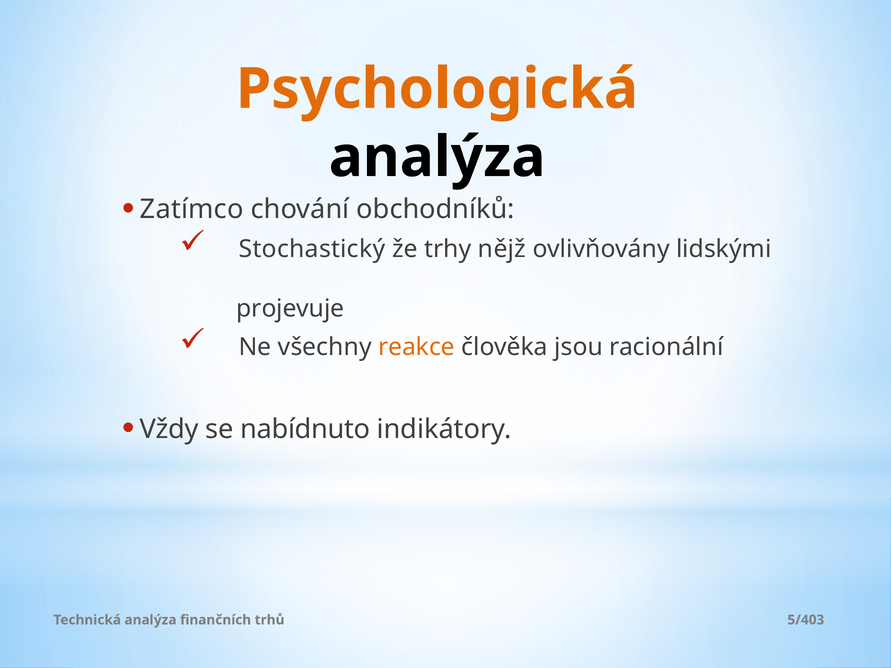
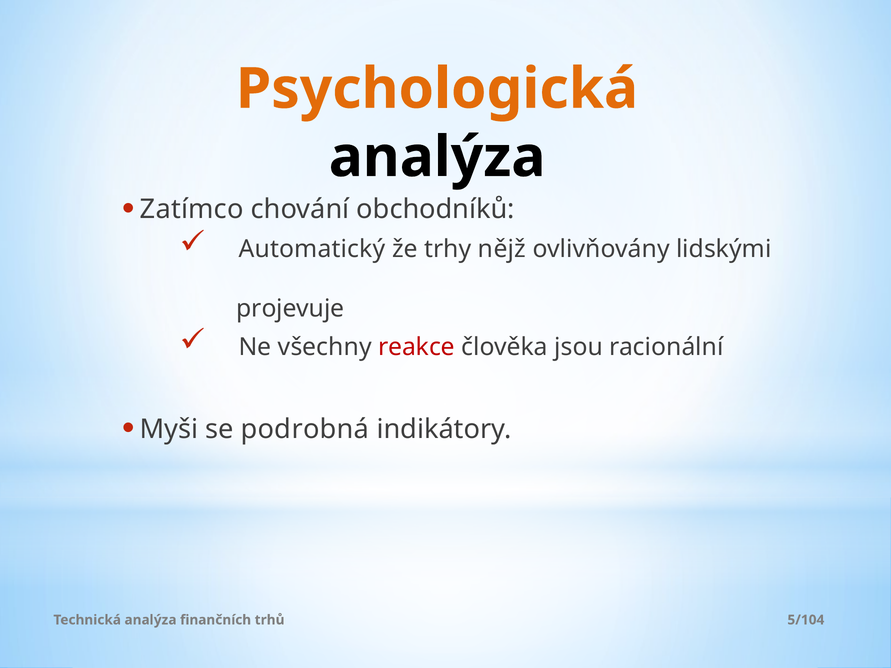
Stochastický: Stochastický -> Automatický (312, 249)
reakce colour: orange -> red (416, 347)
Vždy: Vždy -> Myši (169, 429)
nabídnuto: nabídnuto -> podrobná (305, 429)
5/403: 5/403 -> 5/104 (806, 620)
